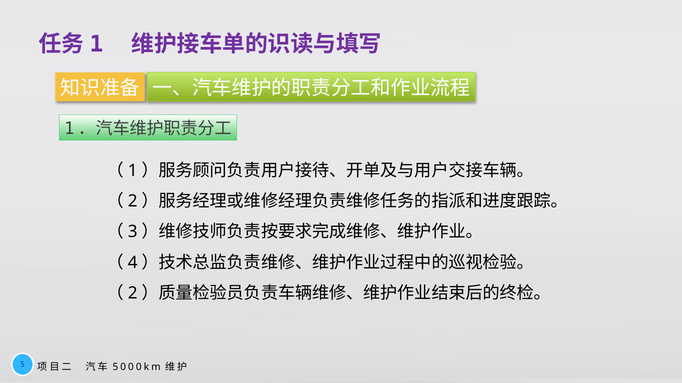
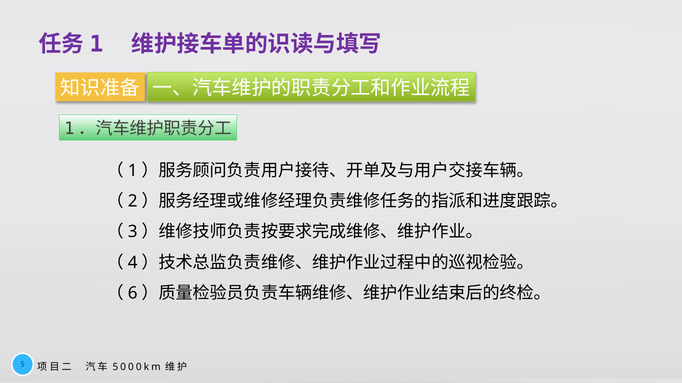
2: 2 -> 6 (133, 294)
